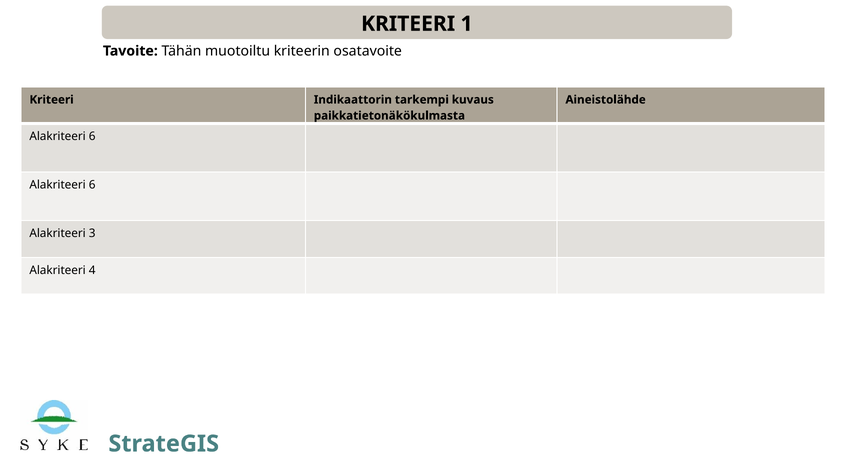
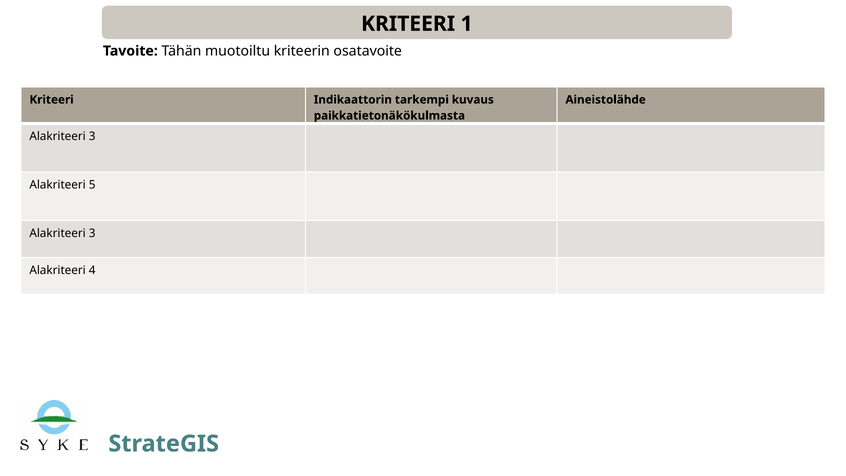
6: 6 -> 3 (92, 136)
6: 6 -> 5 (92, 185)
